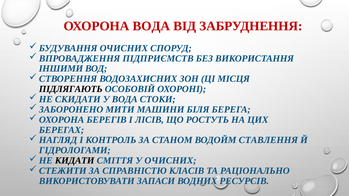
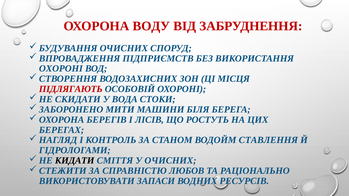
ОХОРОНА ВОДА: ВОДА -> ВОДУ (151, 26)
ІНШИМИ: ІНШИМИ -> ОХОРОНІ (61, 69)
ПІДЛЯГАЮТЬ colour: black -> red (71, 89)
КЛАСІВ: КЛАСІВ -> ЛЮБОВ (187, 171)
